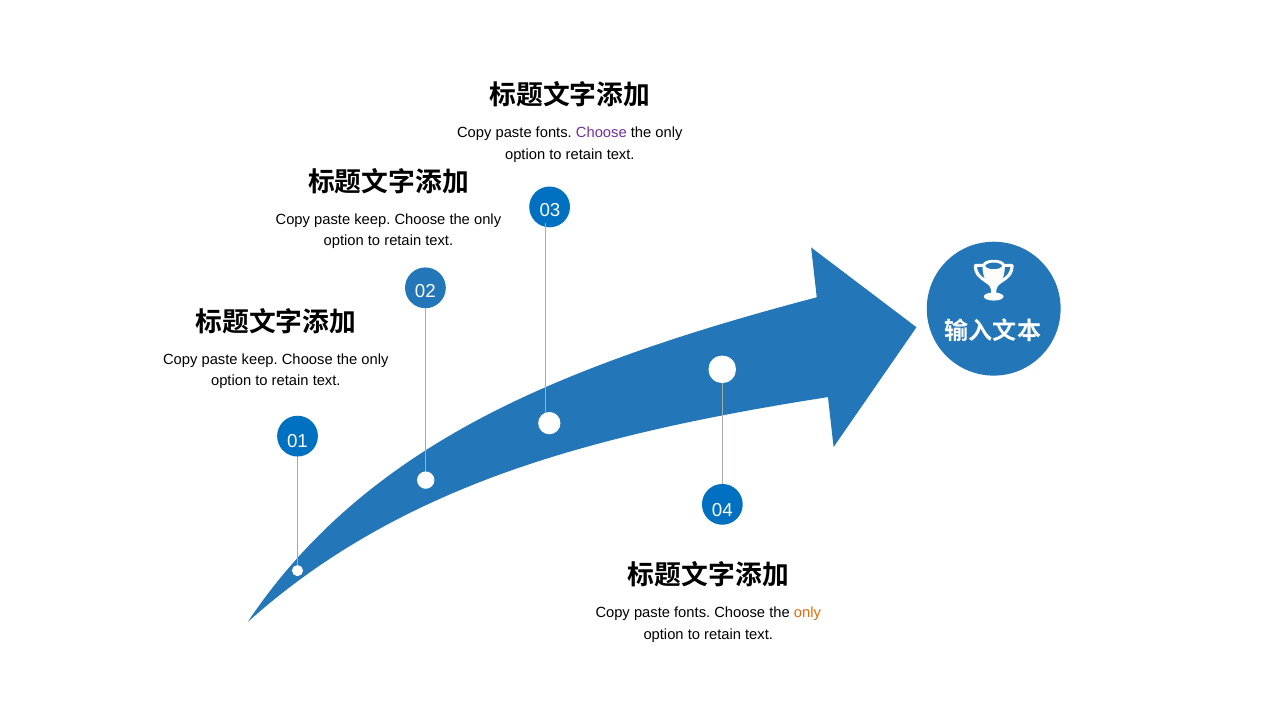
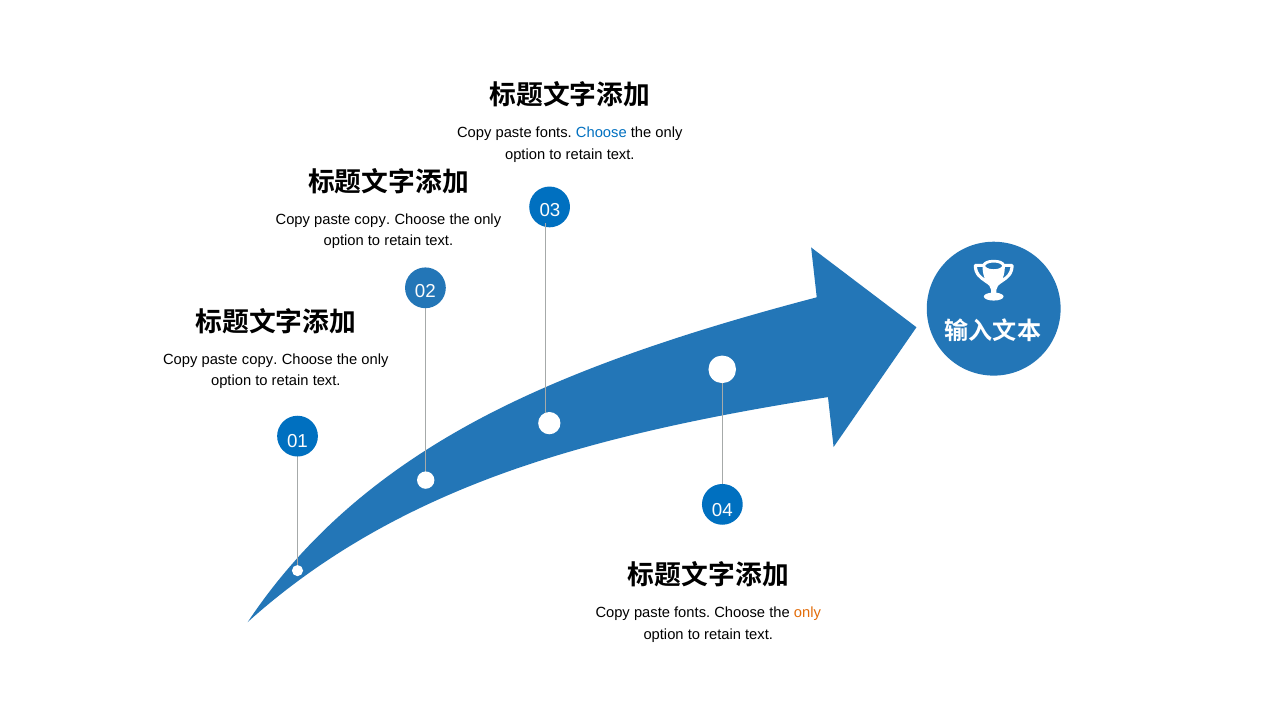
Choose colour: purple -> blue (601, 133)
keep: keep -> copy (372, 220)
keep: keep -> copy (260, 360)
